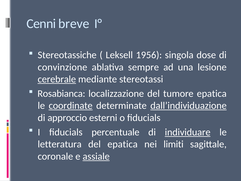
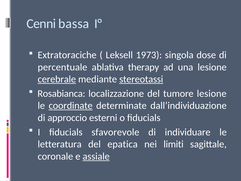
breve: breve -> bassa (74, 24)
Stereotassiche: Stereotassiche -> Extratoraciche (67, 55)
1956: 1956 -> 1973 (149, 55)
convinzione: convinzione -> percentuale (62, 67)
sempre: sempre -> therapy (144, 67)
stereotassi underline: none -> present (141, 79)
tumore epatica: epatica -> lesione (212, 93)
dall’individuazione underline: present -> none (189, 106)
percentuale: percentuale -> sfavorevole (115, 132)
individuare underline: present -> none (188, 132)
